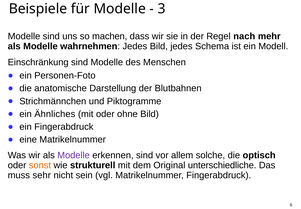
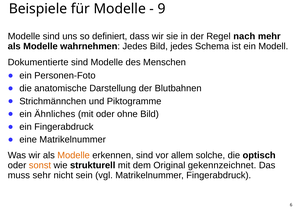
3: 3 -> 9 (162, 9)
machen: machen -> definiert (110, 36)
Einschränkung: Einschränkung -> Dokumentierte (38, 62)
Modelle colour: purple -> orange (74, 155)
unterschiedliche: unterschiedliche -> gekennzeichnet (222, 165)
